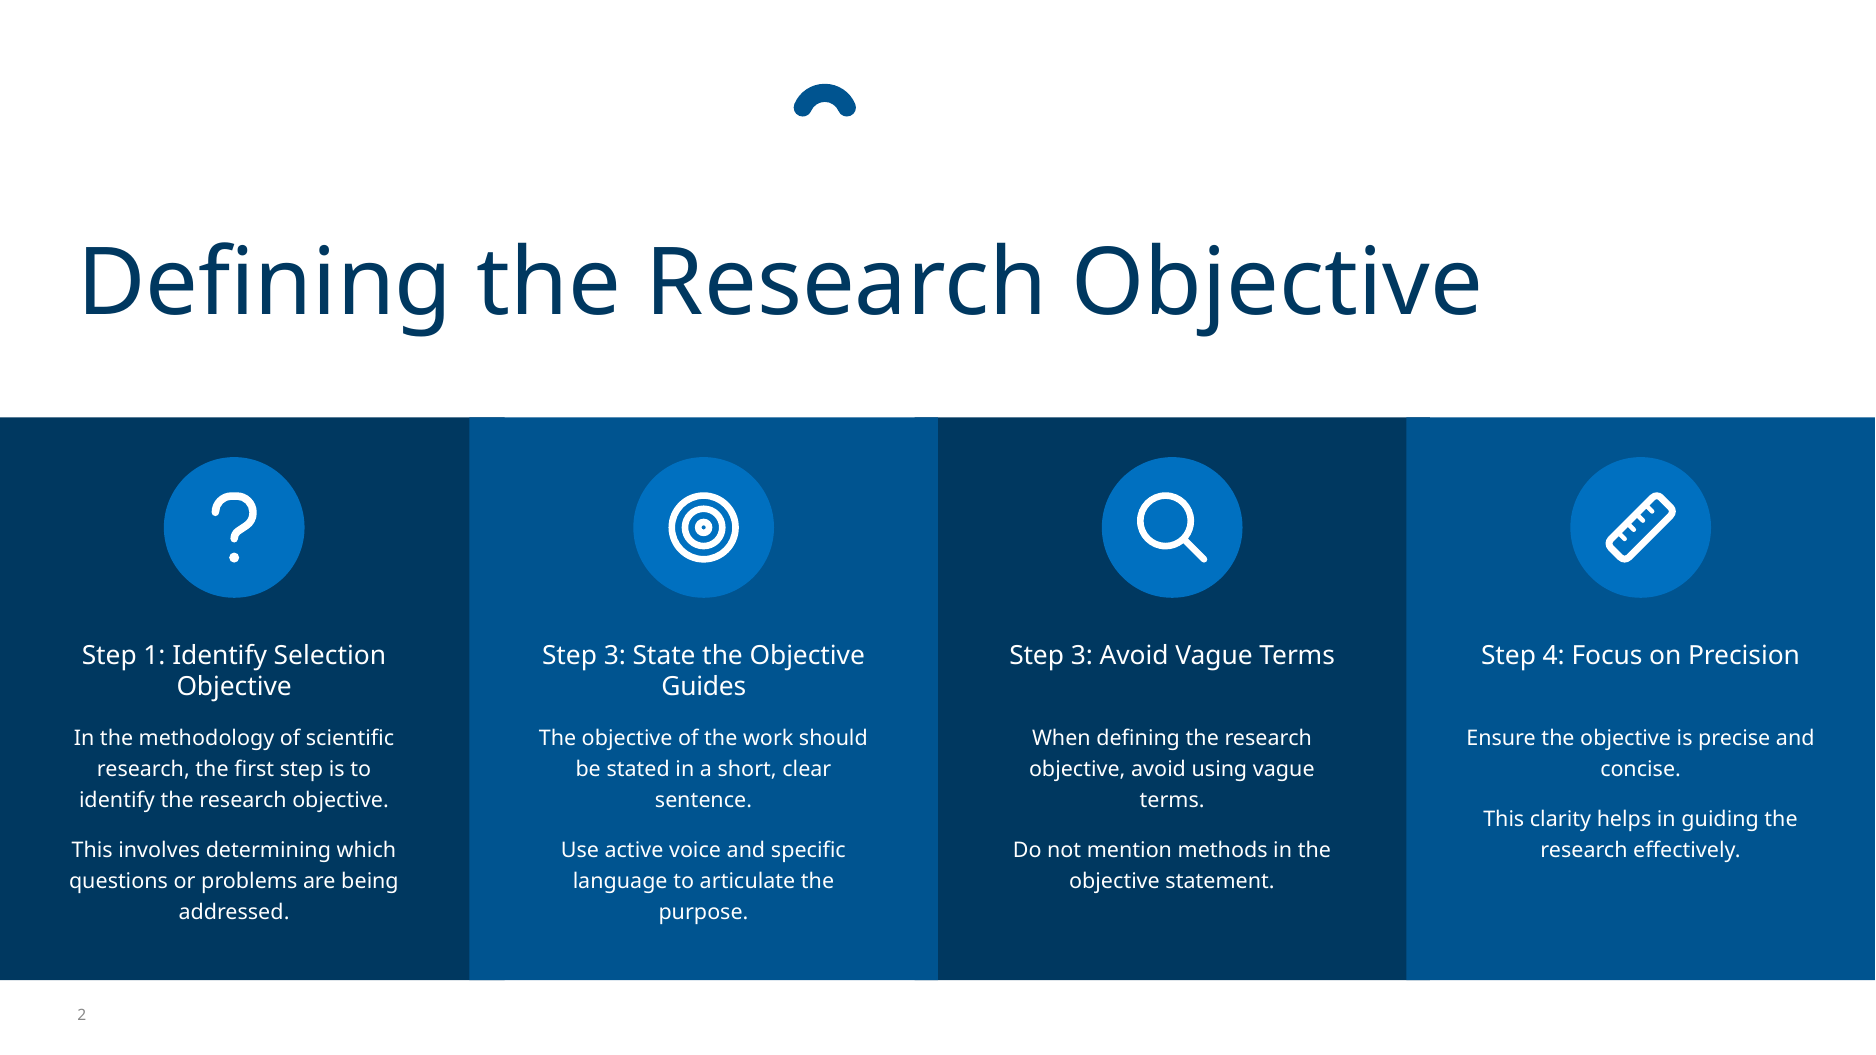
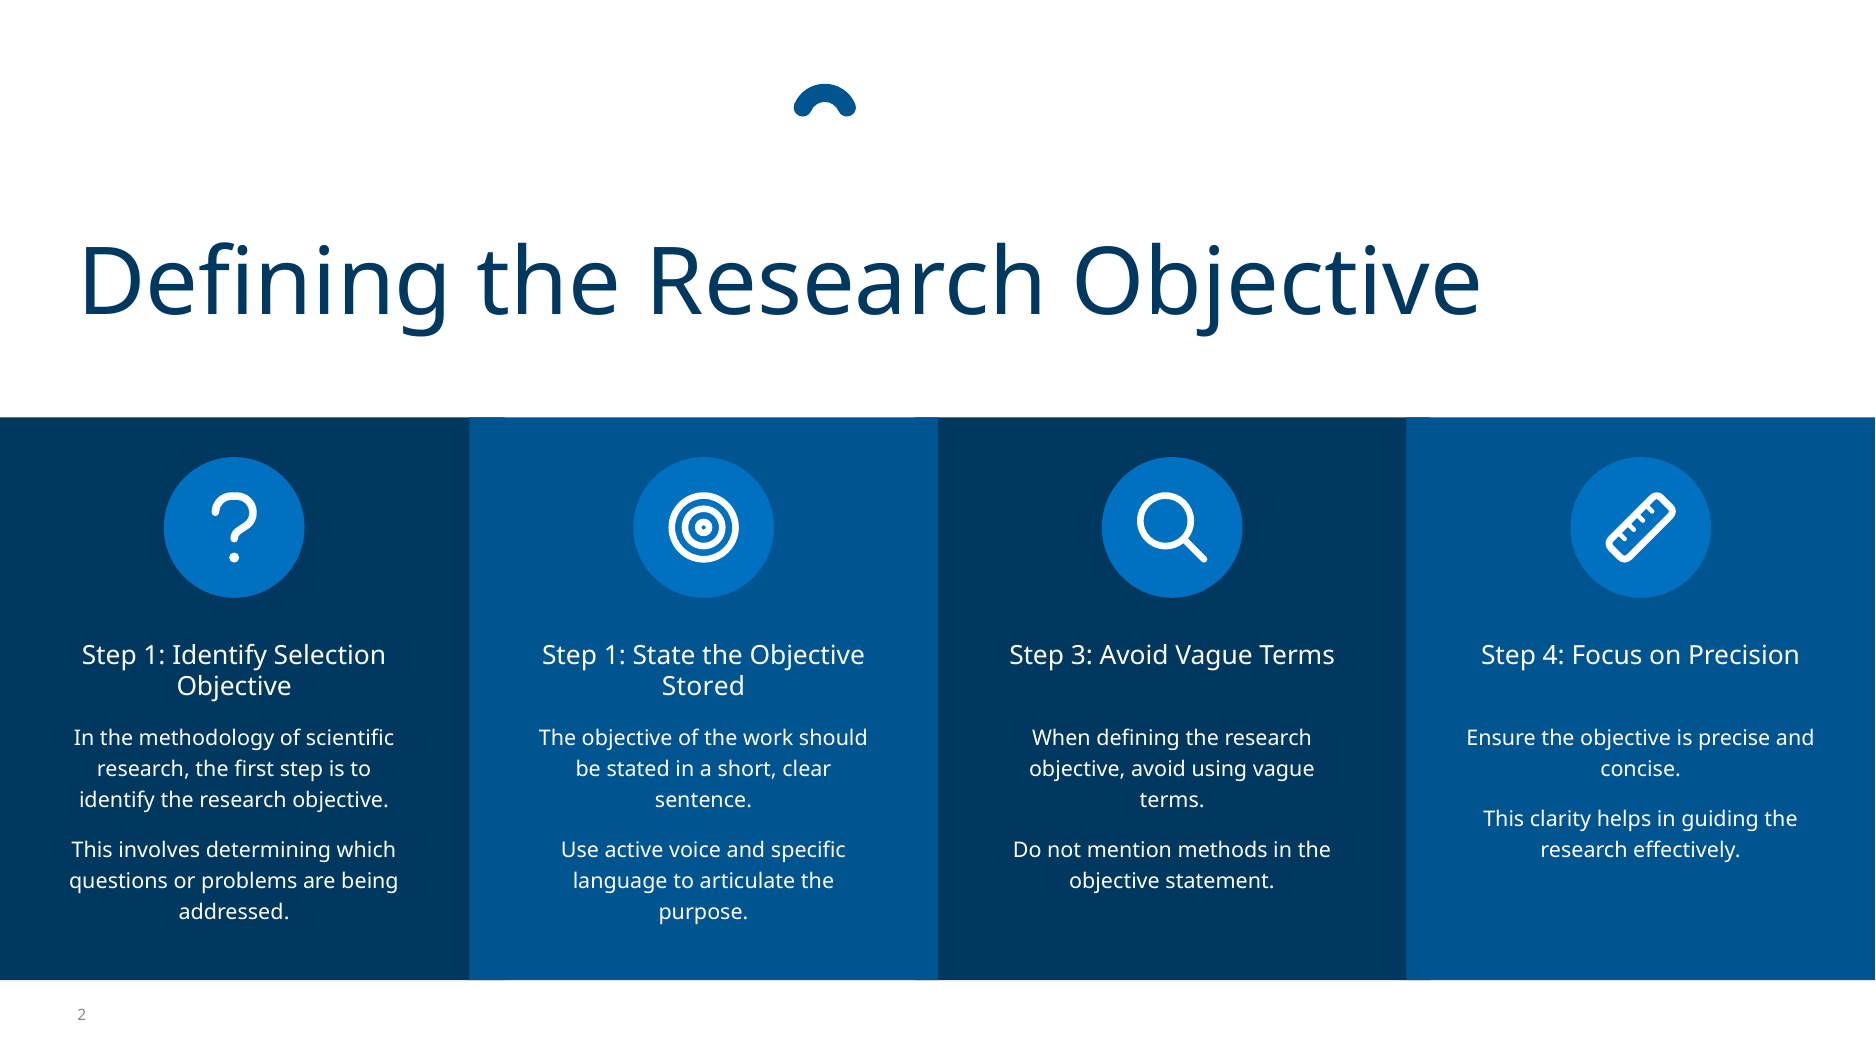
3: 3 -> 1 (615, 655)
Guides: Guides -> Stored (704, 687)
